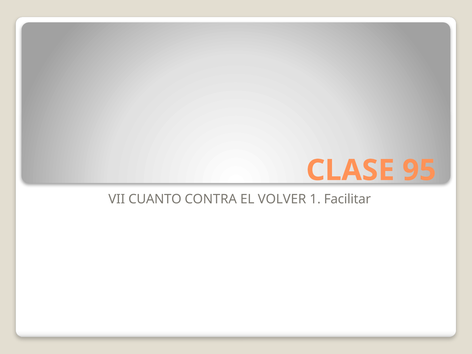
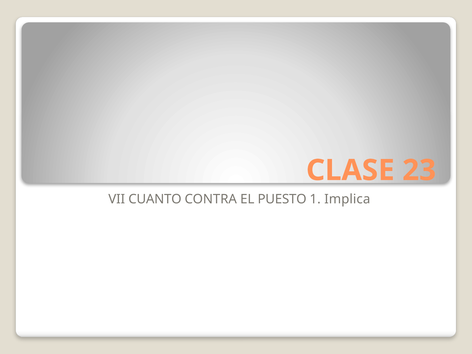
95: 95 -> 23 (419, 170)
VOLVER: VOLVER -> PUESTO (282, 199)
Facilitar: Facilitar -> Implica (347, 199)
